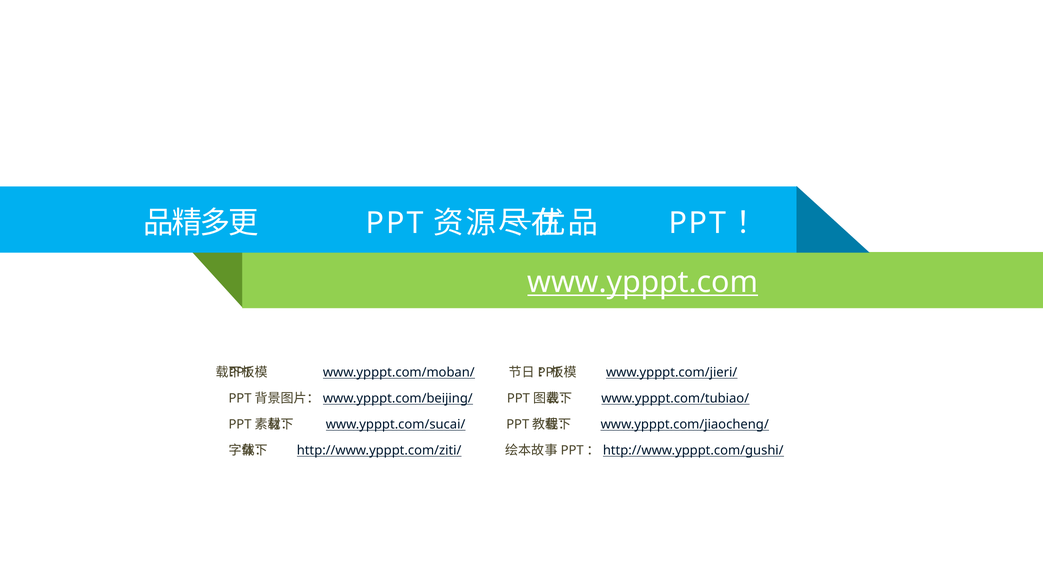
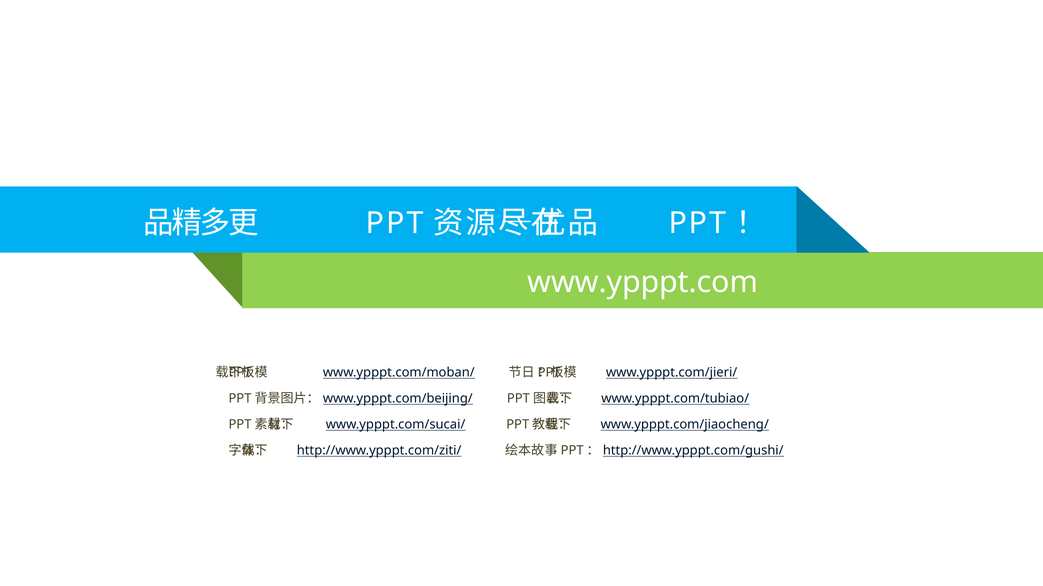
www.ypppt.com underline: present -> none (643, 283)
